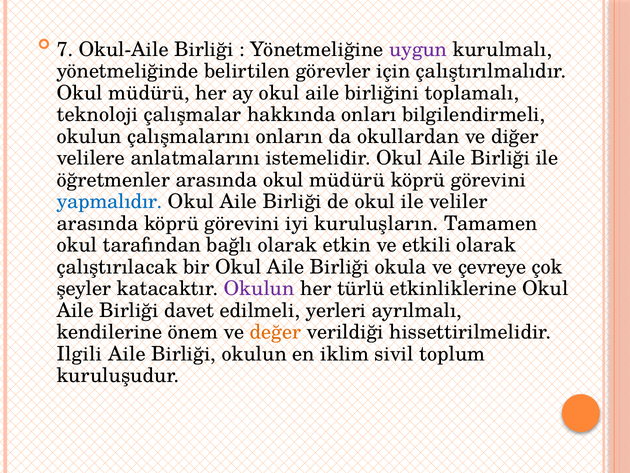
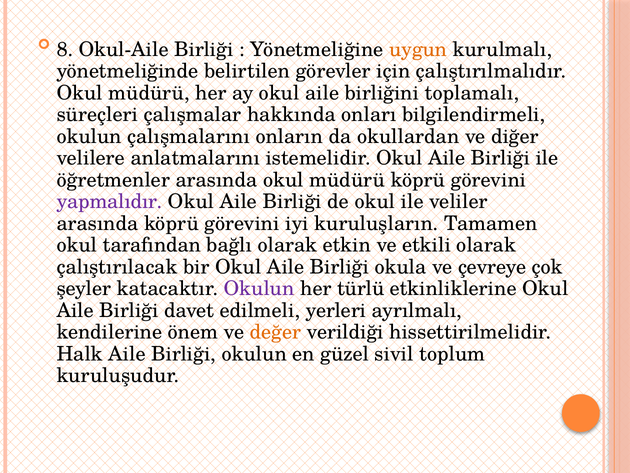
7: 7 -> 8 (65, 49)
uygun colour: purple -> orange (418, 49)
teknoloji: teknoloji -> süreçleri (97, 115)
yapmalıdır colour: blue -> purple (110, 202)
Ilgili: Ilgili -> Halk (80, 354)
iklim: iklim -> güzel (345, 354)
